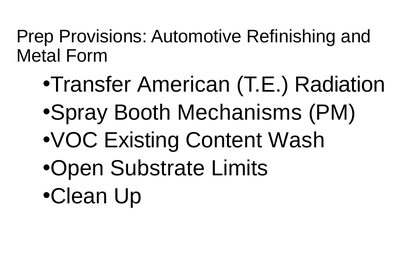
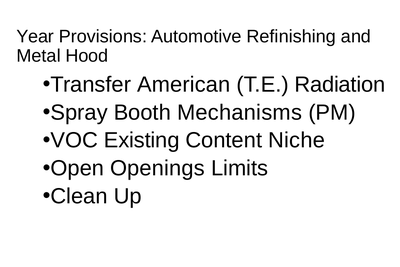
Prep: Prep -> Year (35, 36)
Form: Form -> Hood (87, 56)
Wash: Wash -> Niche (297, 140)
Substrate: Substrate -> Openings (157, 168)
